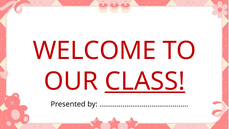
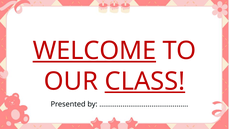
WELCOME underline: none -> present (94, 51)
